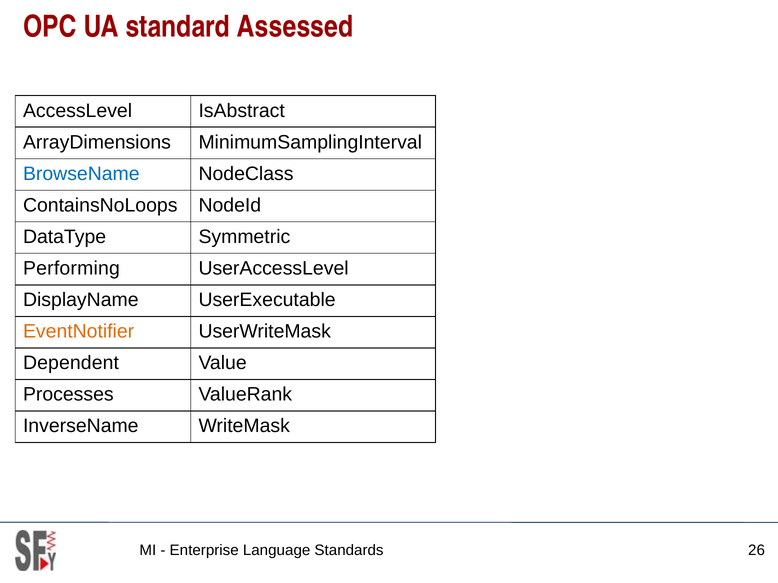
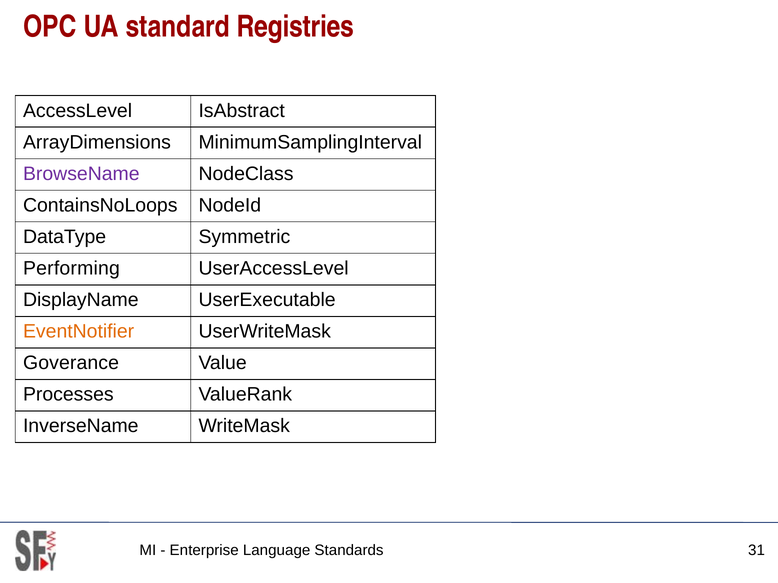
Assessed: Assessed -> Registries (295, 27)
BrowseName colour: blue -> purple (81, 174)
Dependent: Dependent -> Goverance (71, 363)
26: 26 -> 31 (757, 551)
